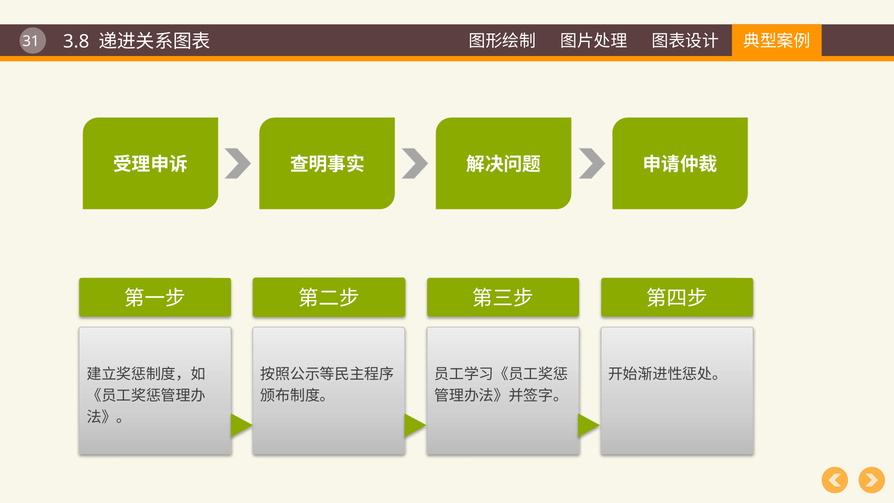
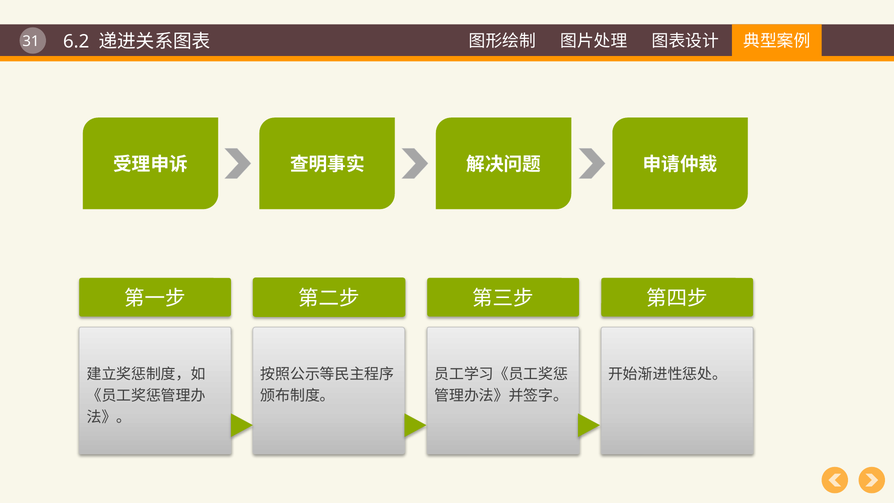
3.8: 3.8 -> 6.2 (76, 42)
